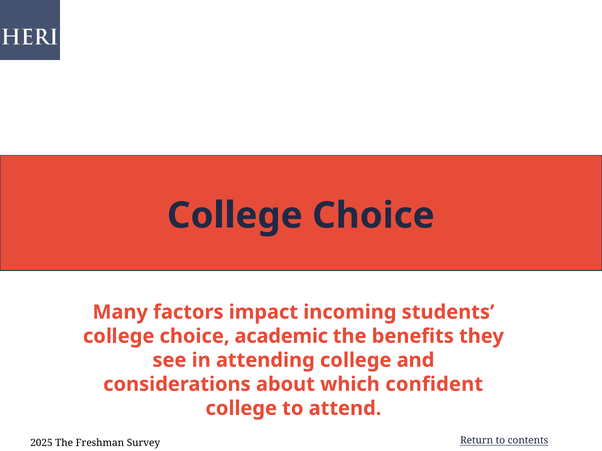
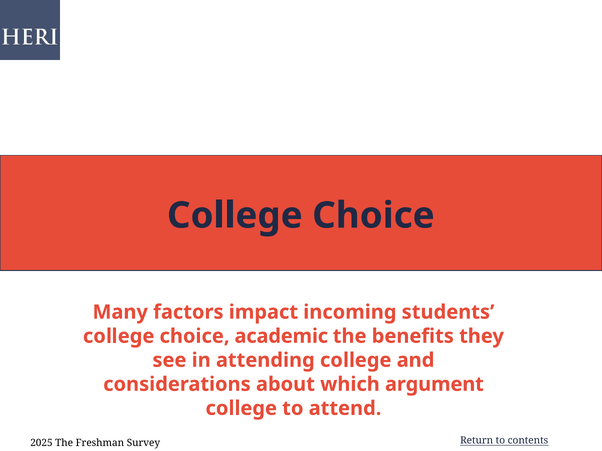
confident: confident -> argument (434, 385)
